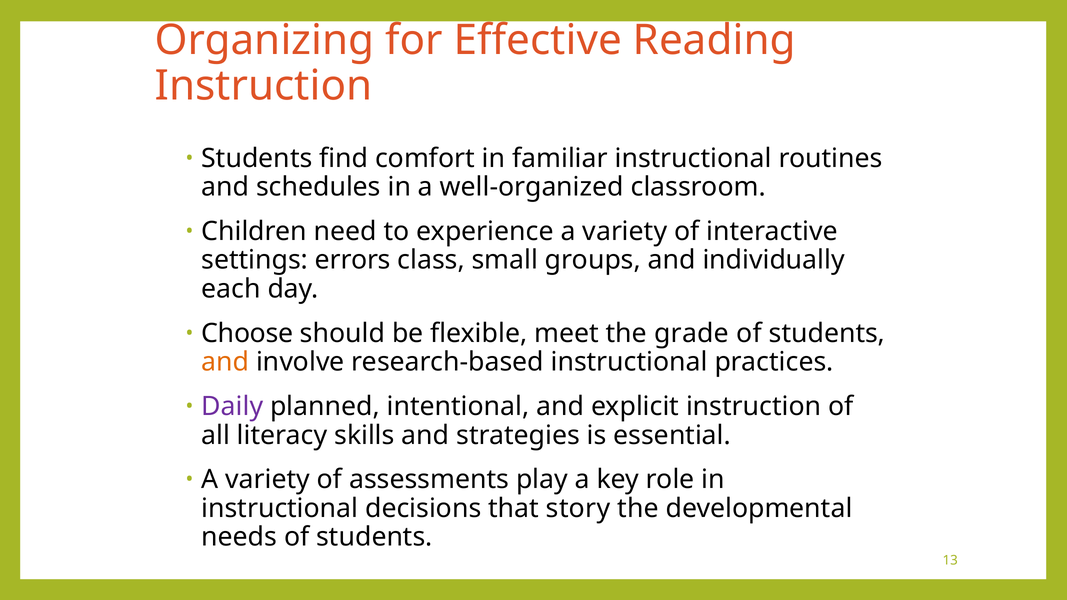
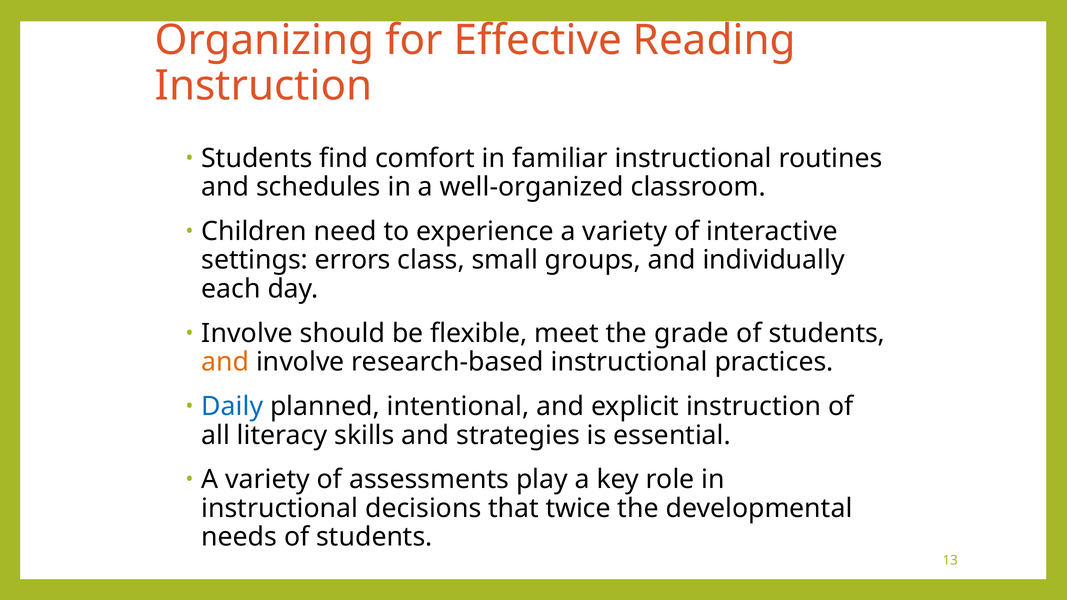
Choose: Choose -> Involve (247, 333)
Daily colour: purple -> blue (232, 407)
story: story -> twice (578, 509)
